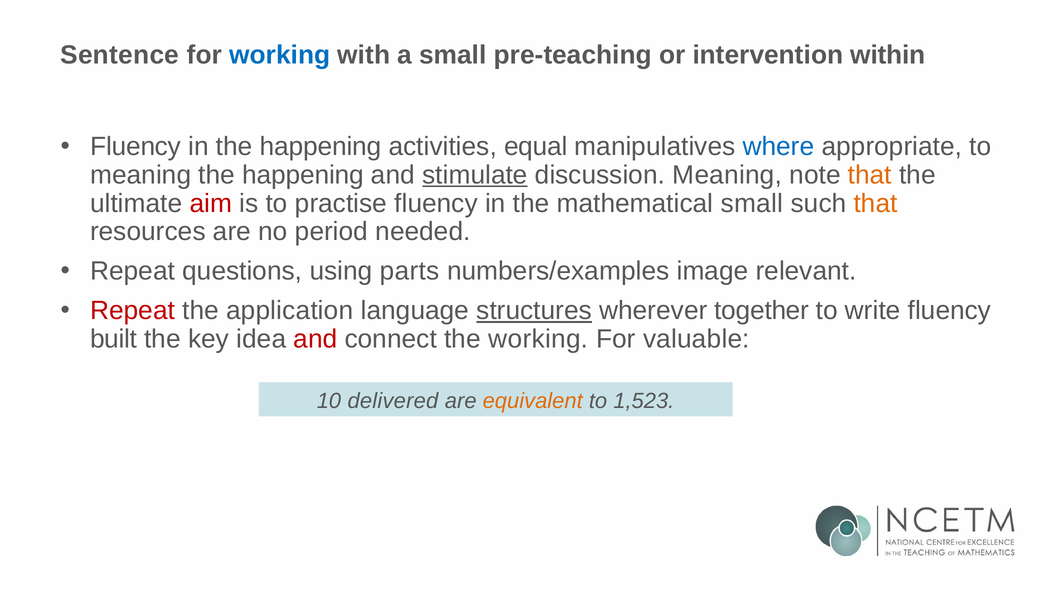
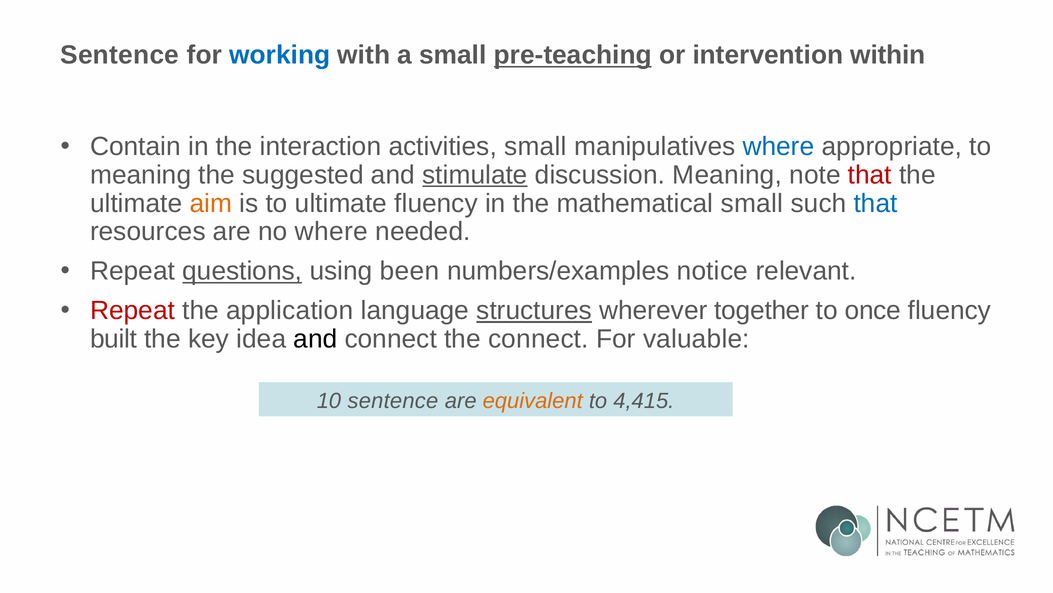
pre-teaching underline: none -> present (573, 55)
Fluency: Fluency -> Contain (136, 146)
in the happening: happening -> interaction (321, 146)
activities equal: equal -> small (536, 146)
happening: happening -> suggested (303, 175)
that colour: orange -> red (870, 175)
aim colour: red -> orange (211, 203)
to practise: practise -> ultimate (341, 203)
that colour: orange -> blue (876, 203)
no period: period -> where (331, 231)
questions underline: none -> present (242, 271)
parts: parts -> been (410, 271)
image: image -> notice (712, 271)
write: write -> once (873, 310)
and colour: red -> black (315, 339)
the working: working -> connect (538, 339)
10 delivered: delivered -> sentence (393, 400)
1,523: 1,523 -> 4,415 (644, 400)
